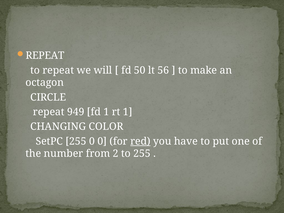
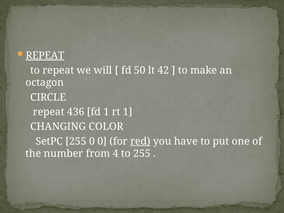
REPEAT underline: none -> present (45, 56)
56: 56 -> 42 (163, 70)
949: 949 -> 436 (76, 112)
2: 2 -> 4 (116, 154)
